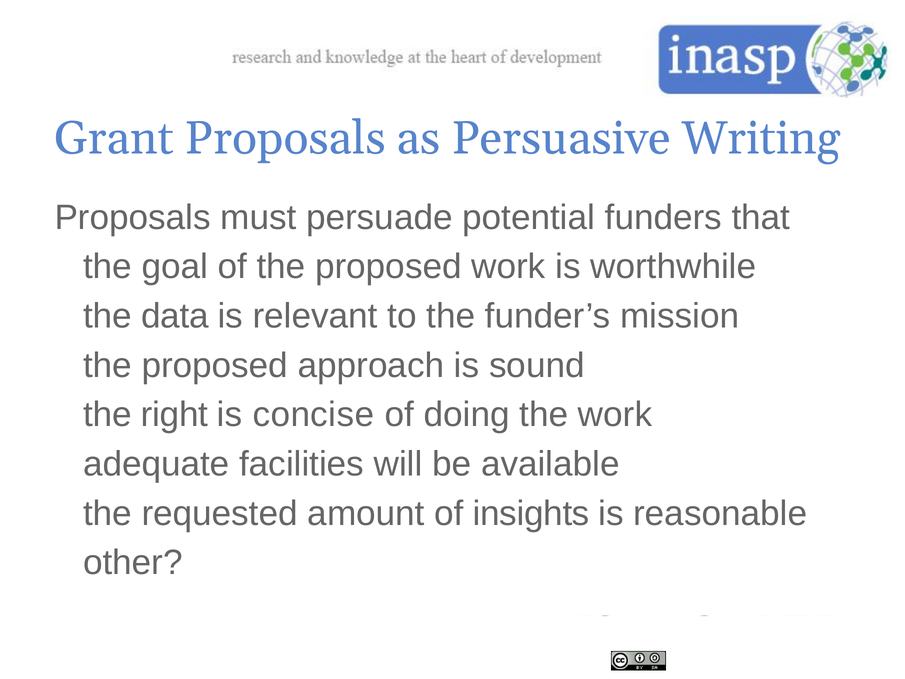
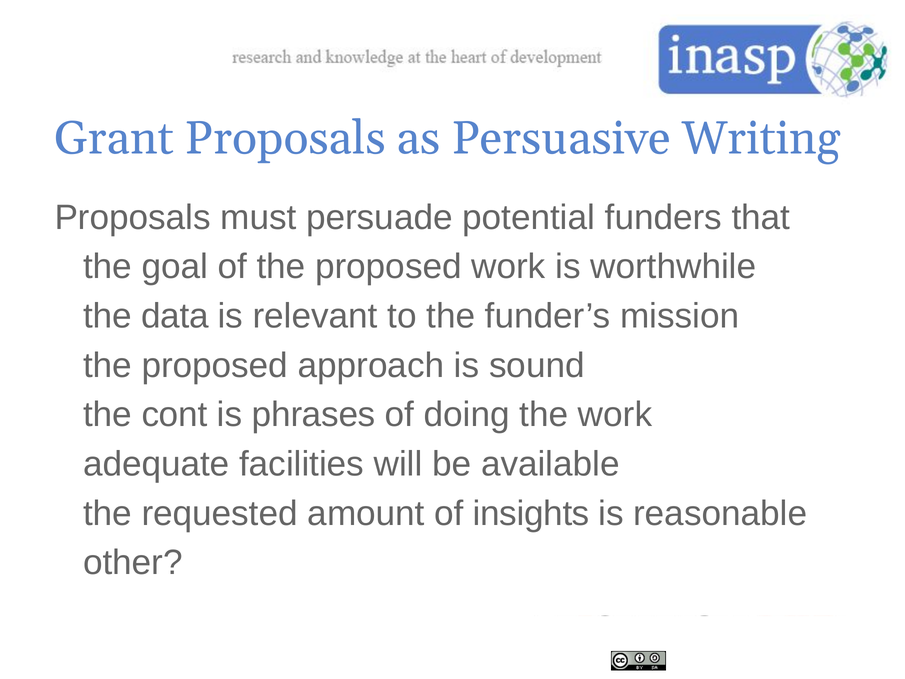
right: right -> cont (174, 415)
concise: concise -> phrases (314, 415)
